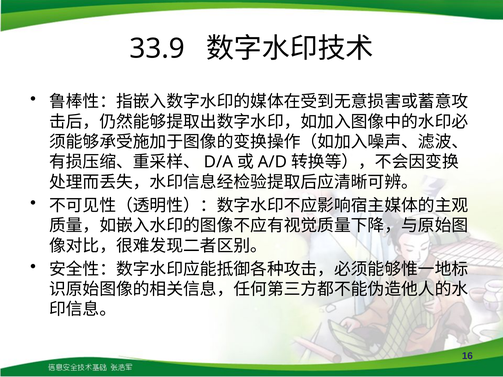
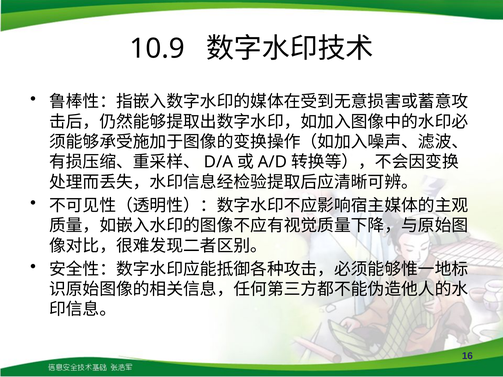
33.9: 33.9 -> 10.9 (157, 48)
